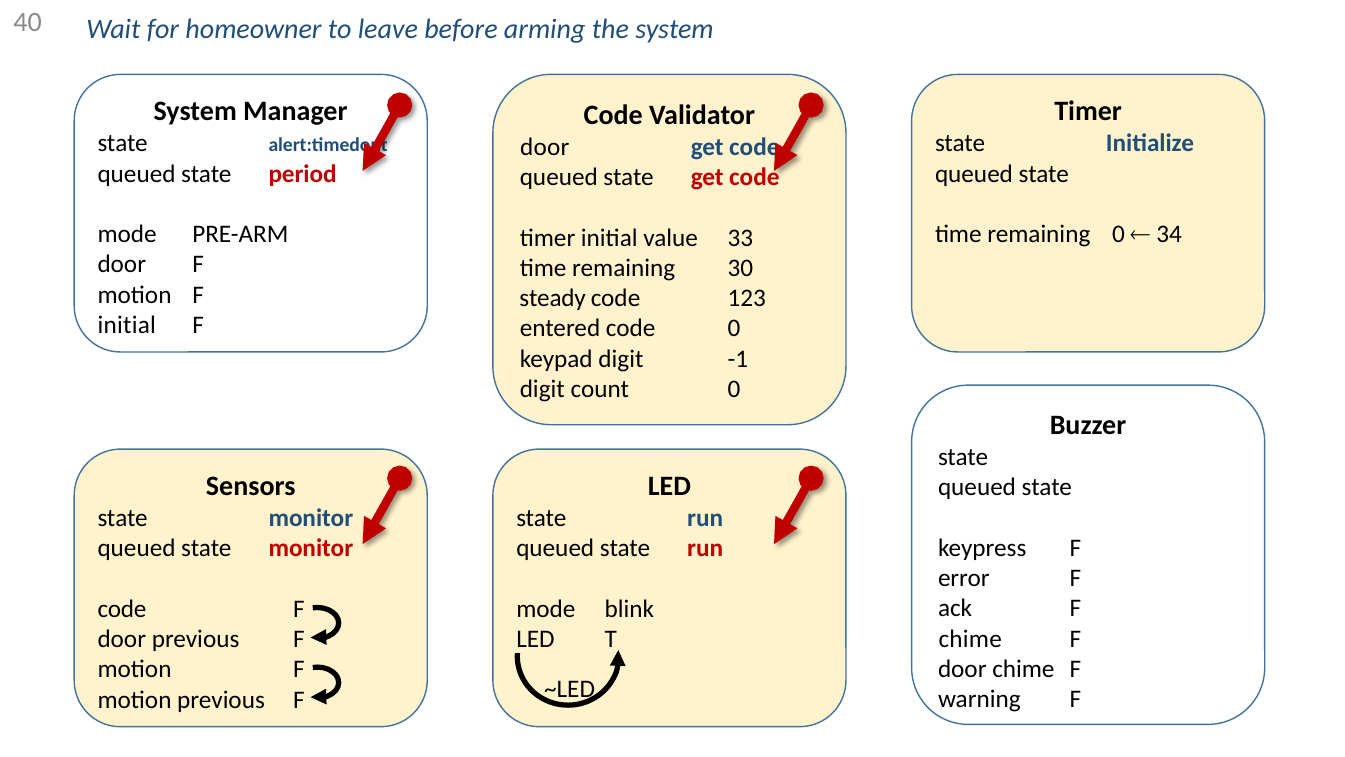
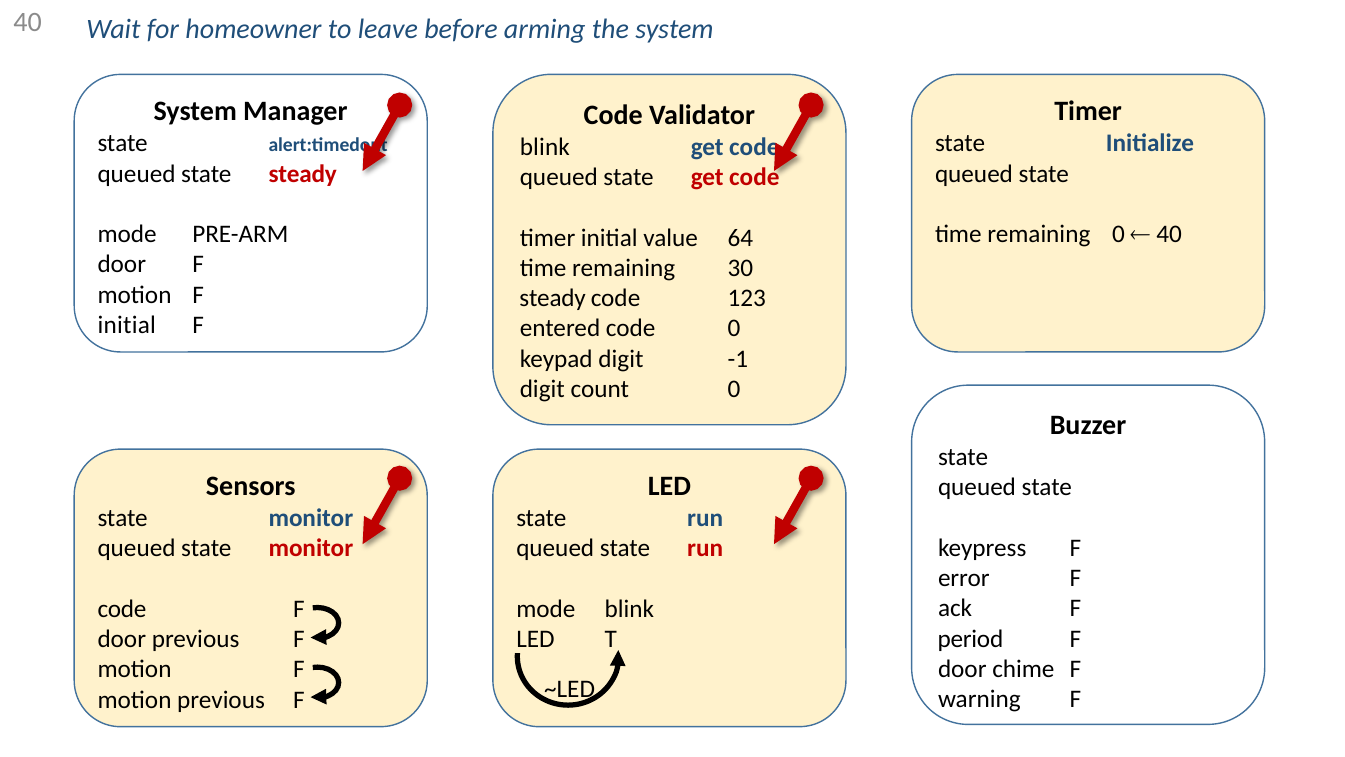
door: door -> blink (545, 147)
state period: period -> steady (303, 174)
34: 34 -> 40 (1169, 234)
33: 33 -> 64 (740, 238)
chime: chime -> period (970, 639)
